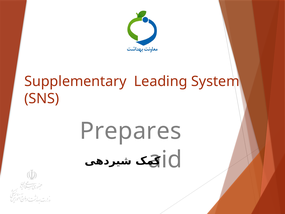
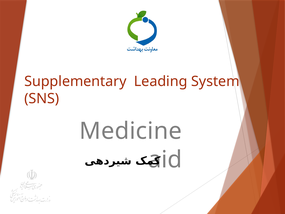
Prepares: Prepares -> Medicine (131, 131)
